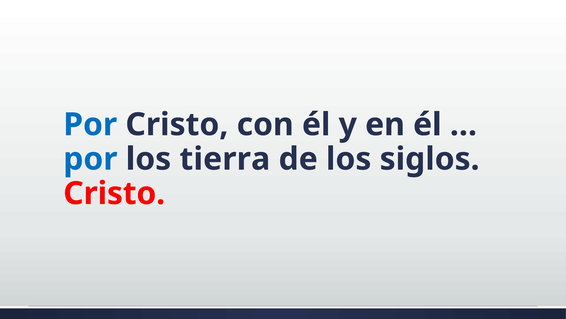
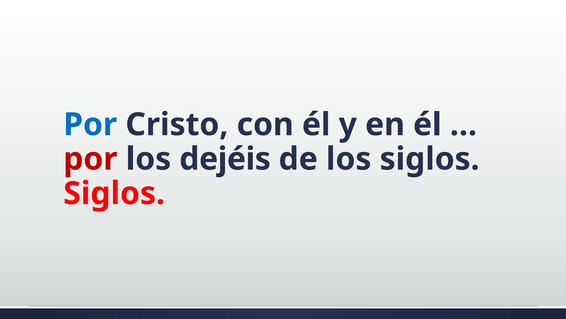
por colour: blue -> red (90, 159)
tierra: tierra -> dejéis (225, 159)
Cristo: Cristo -> Siglos (114, 193)
